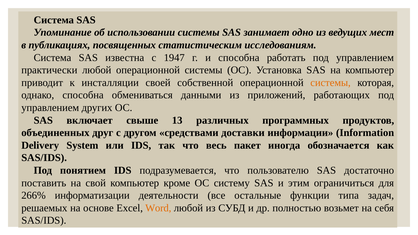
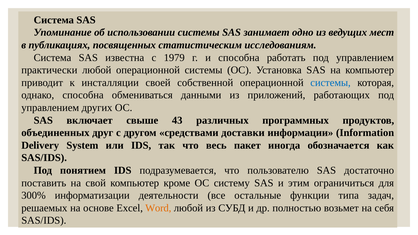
1947: 1947 -> 1979 (174, 58)
системы colour: orange -> blue (331, 83)
13: 13 -> 43 (177, 120)
266%: 266% -> 300% (34, 196)
